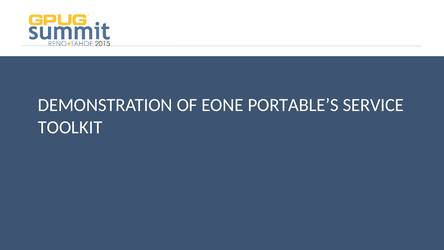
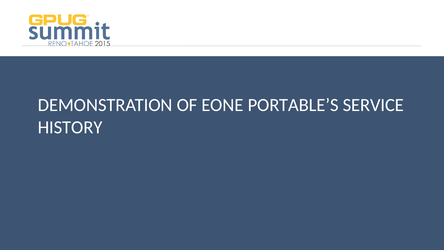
TOOLKIT: TOOLKIT -> HISTORY (70, 127)
